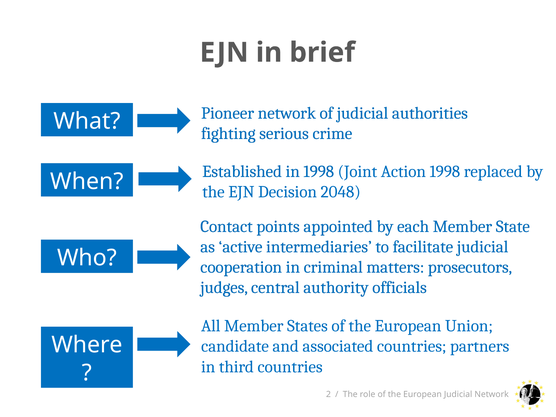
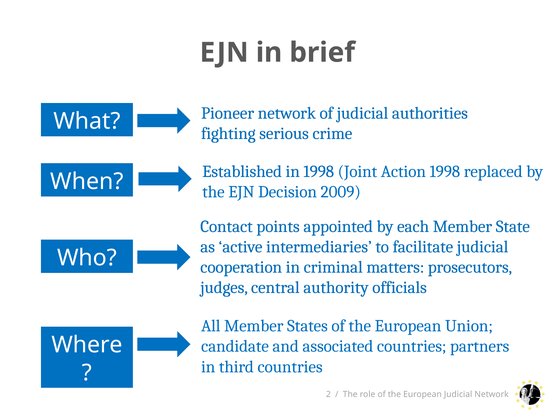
2048: 2048 -> 2009 (341, 192)
